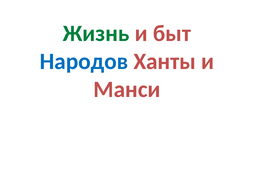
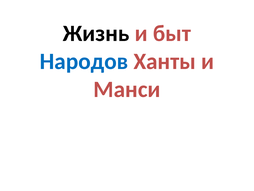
Жизнь colour: green -> black (96, 33)
